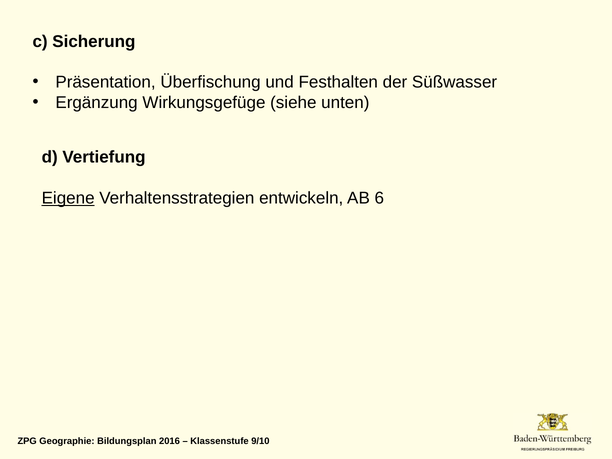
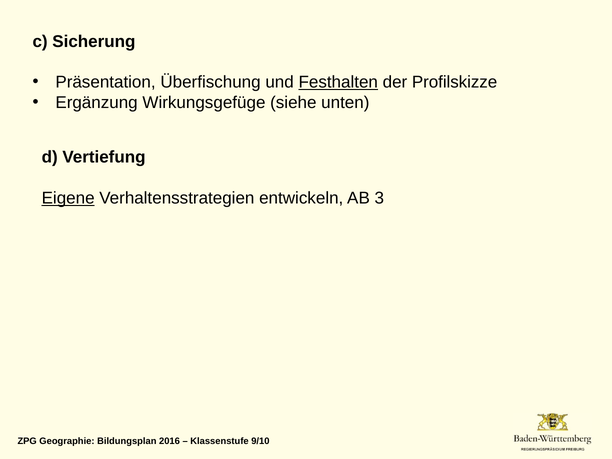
Festhalten underline: none -> present (338, 82)
Süßwasser: Süßwasser -> Profilskizze (455, 82)
6: 6 -> 3 (379, 198)
